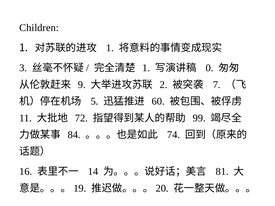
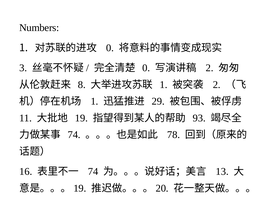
Children: Children -> Numbers (39, 28)
1: 1 -> 0 (110, 48)
1: 1 -> 0 (146, 68)
0: 0 -> 2 (210, 68)
9: 9 -> 8 (82, 85)
2: 2 -> 1 (164, 85)
7: 7 -> 2 (217, 85)
5: 5 -> 1 (94, 101)
60: 60 -> 29 (158, 101)
72: 72 -> 19 (81, 118)
99: 99 -> 93 (199, 118)
84: 84 -> 74 (74, 135)
74: 74 -> 78 (174, 135)
14: 14 -> 74 (93, 172)
81: 81 -> 13 (222, 172)
